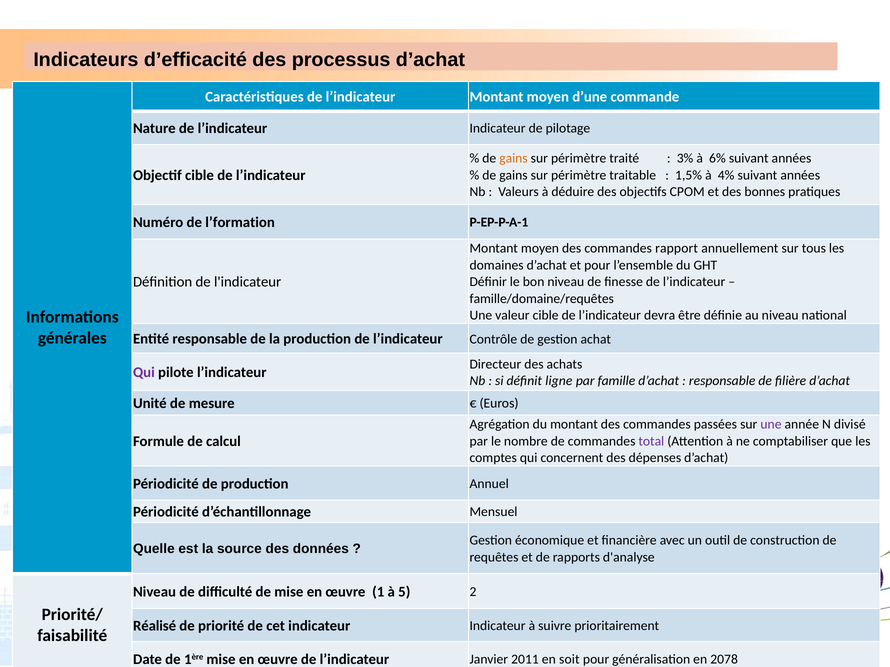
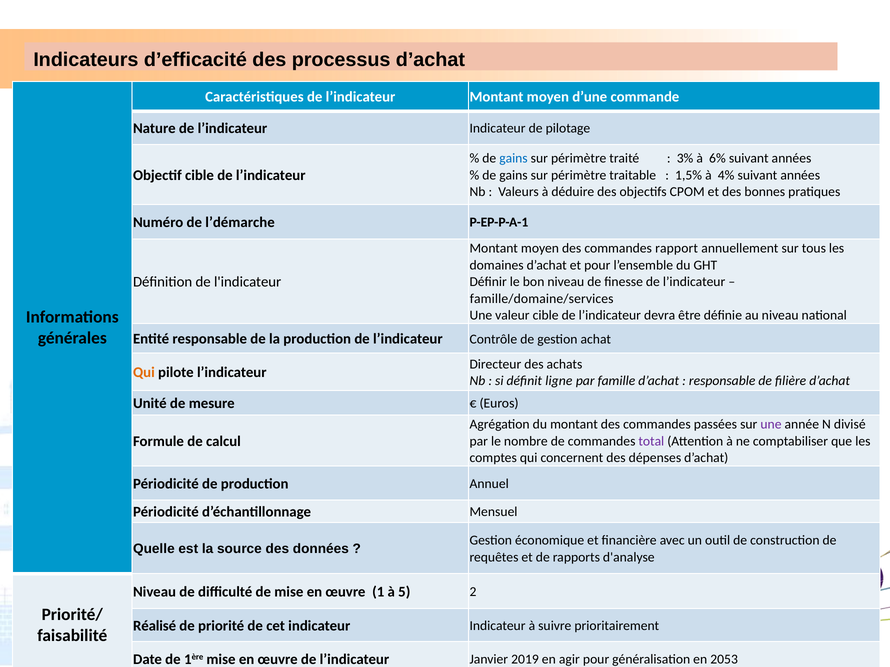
gains colour: orange -> blue (513, 159)
l’formation: l’formation -> l’démarche (240, 223)
famille/domaine/requêtes: famille/domaine/requêtes -> famille/domaine/services (542, 299)
Qui colour: purple -> orange (144, 373)
2011: 2011 -> 2019 (525, 660)
soit: soit -> agir (569, 660)
2078: 2078 -> 2053 (724, 660)
